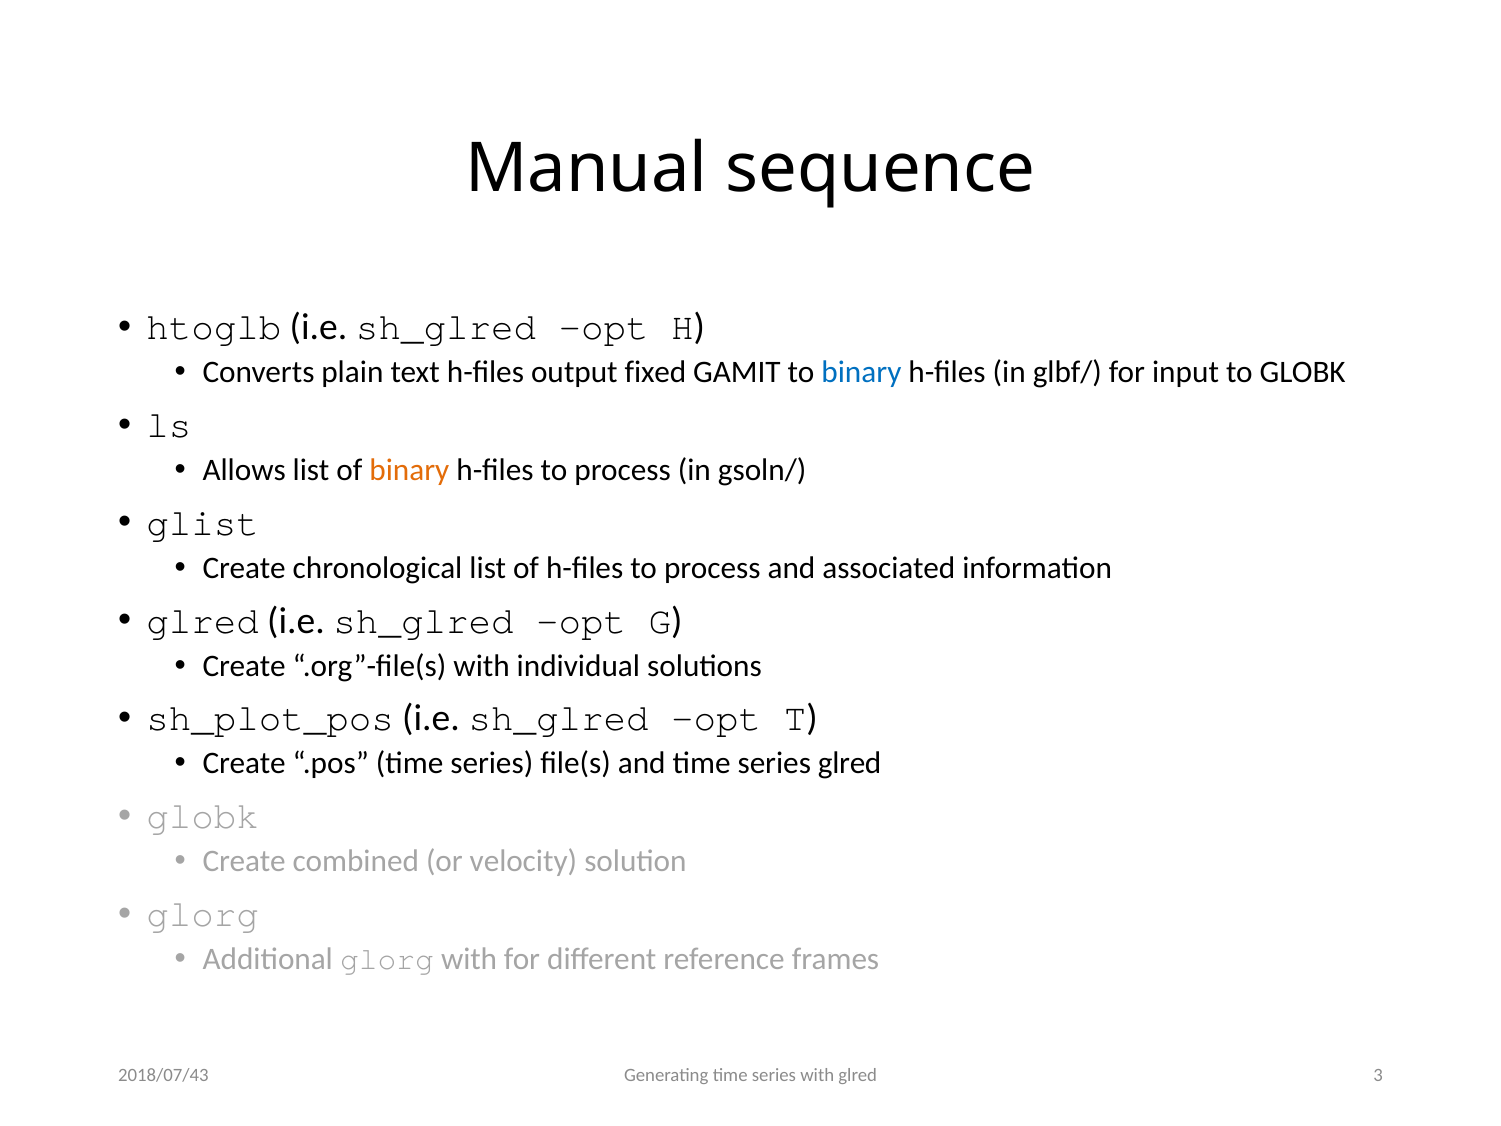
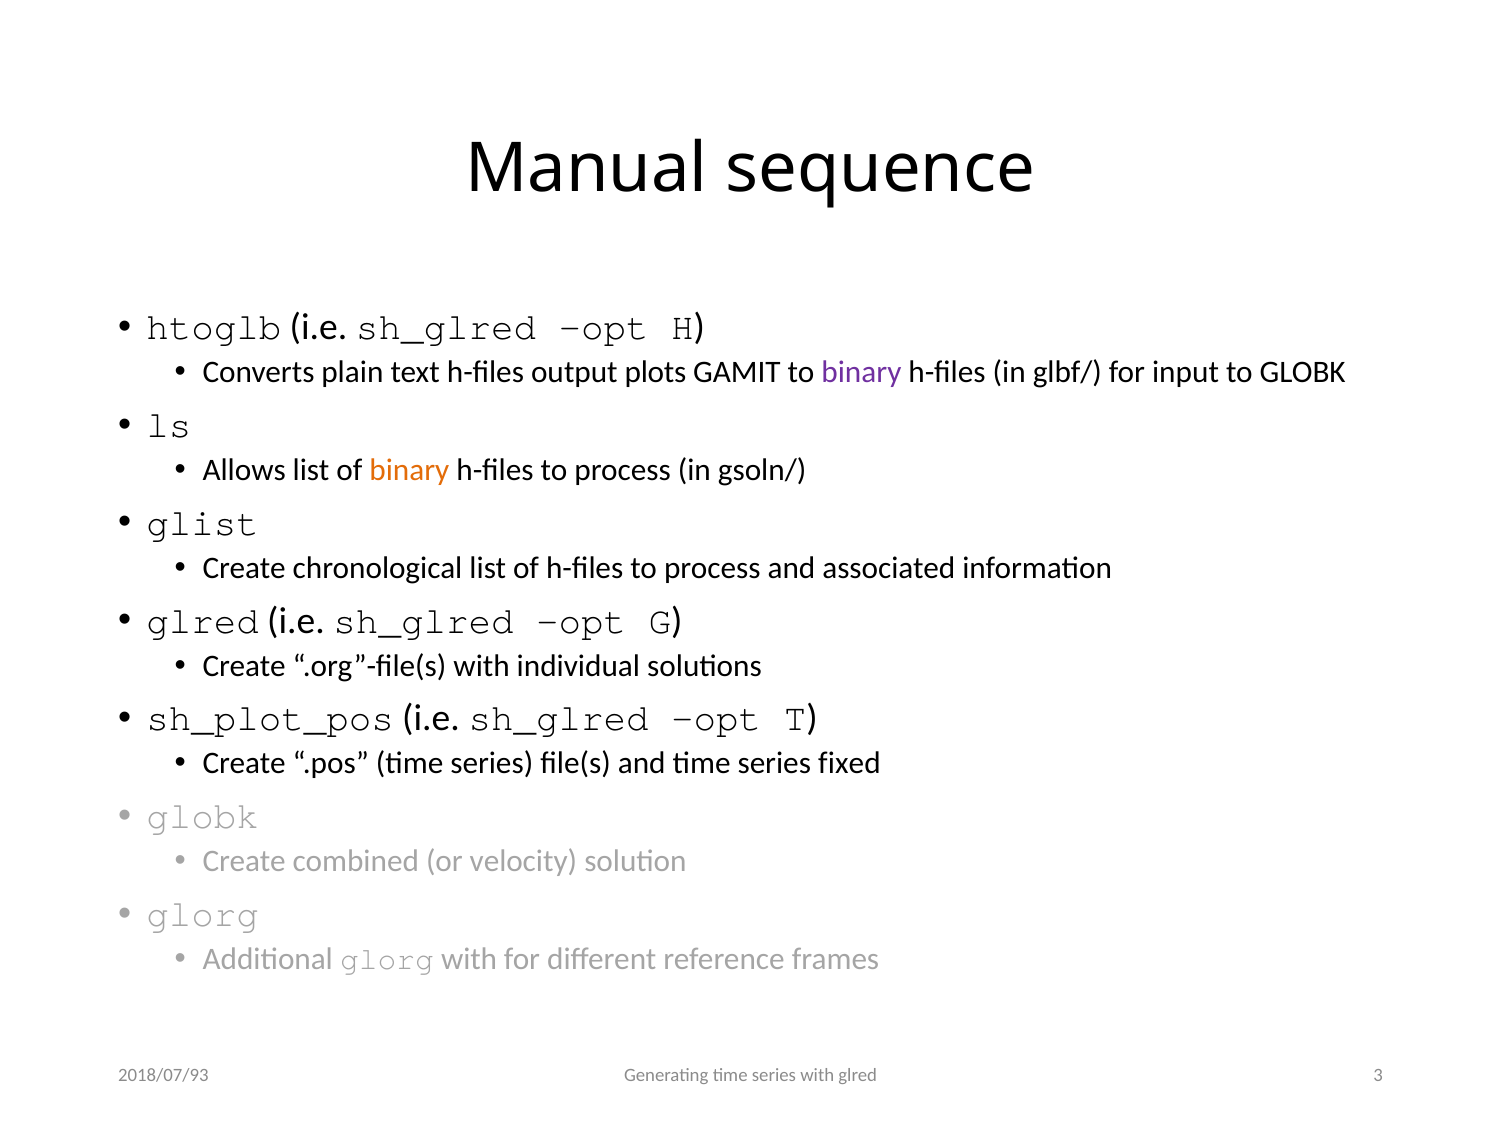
fixed: fixed -> plots (655, 372)
binary colour: blue -> purple (861, 372)
series glred: glred -> fixed (849, 763)
2018/07/43: 2018/07/43 -> 2018/07/93 (163, 1075)
